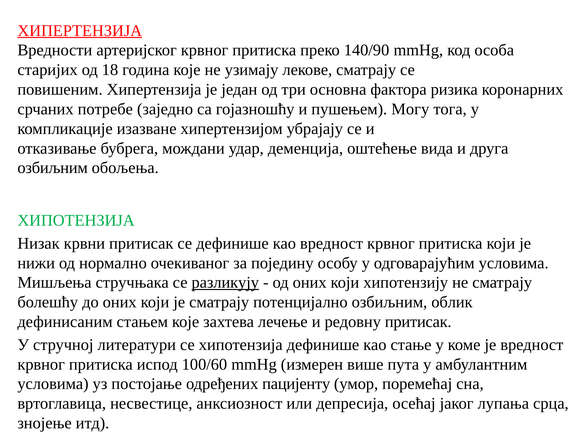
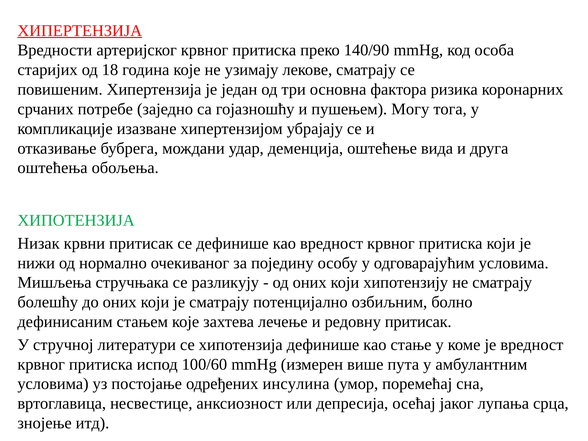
озбиљним: озбиљним -> оштећења (52, 168)
разликују underline: present -> none (225, 283)
облик: облик -> болно (452, 302)
пацијенту: пацијенту -> инсулина (296, 384)
